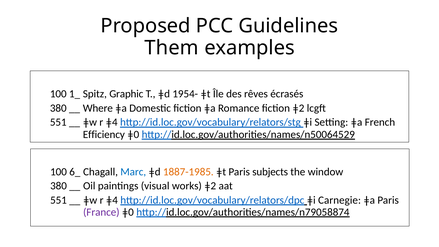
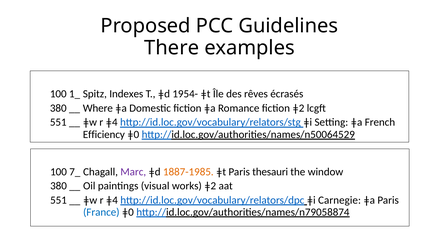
Them: Them -> There (172, 48)
Graphic: Graphic -> Indexes (126, 94)
6_: 6_ -> 7_ (75, 172)
Marc colour: blue -> purple (133, 172)
subjects: subjects -> thesauri (270, 172)
France colour: purple -> blue (101, 212)
